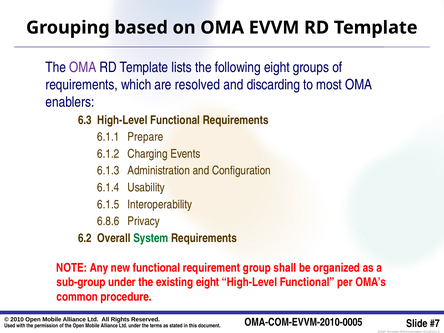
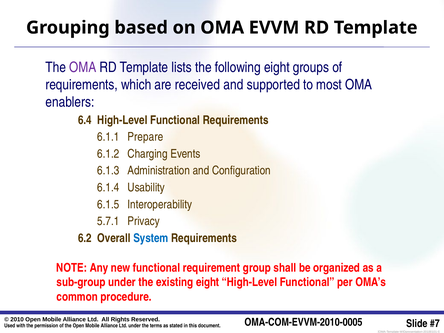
resolved: resolved -> received (198, 85)
discarding: discarding -> supported (273, 85)
6.3: 6.3 -> 6.4 (85, 120)
6.8.6: 6.8.6 -> 5.7.1 (108, 221)
System colour: green -> blue (151, 238)
